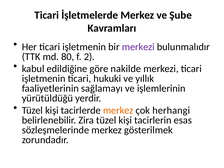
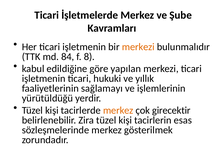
merkezi colour: purple -> orange (138, 47)
80: 80 -> 84 (68, 57)
2: 2 -> 8 (89, 57)
nakilde: nakilde -> yapılan (126, 69)
herhangi: herhangi -> girecektir (171, 110)
